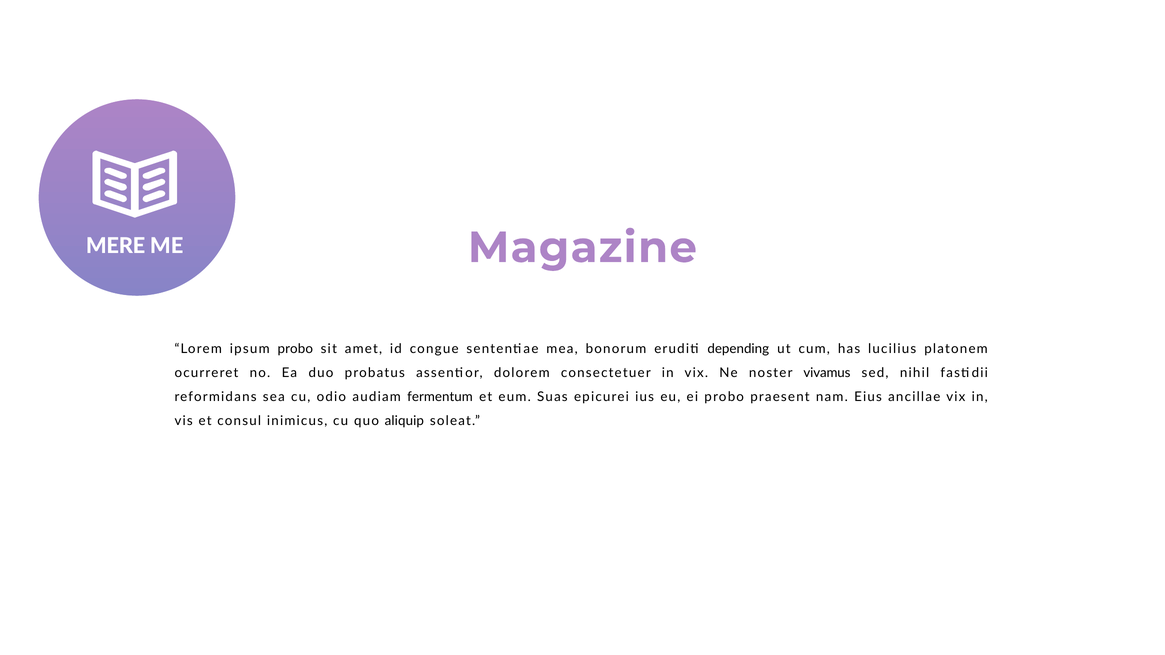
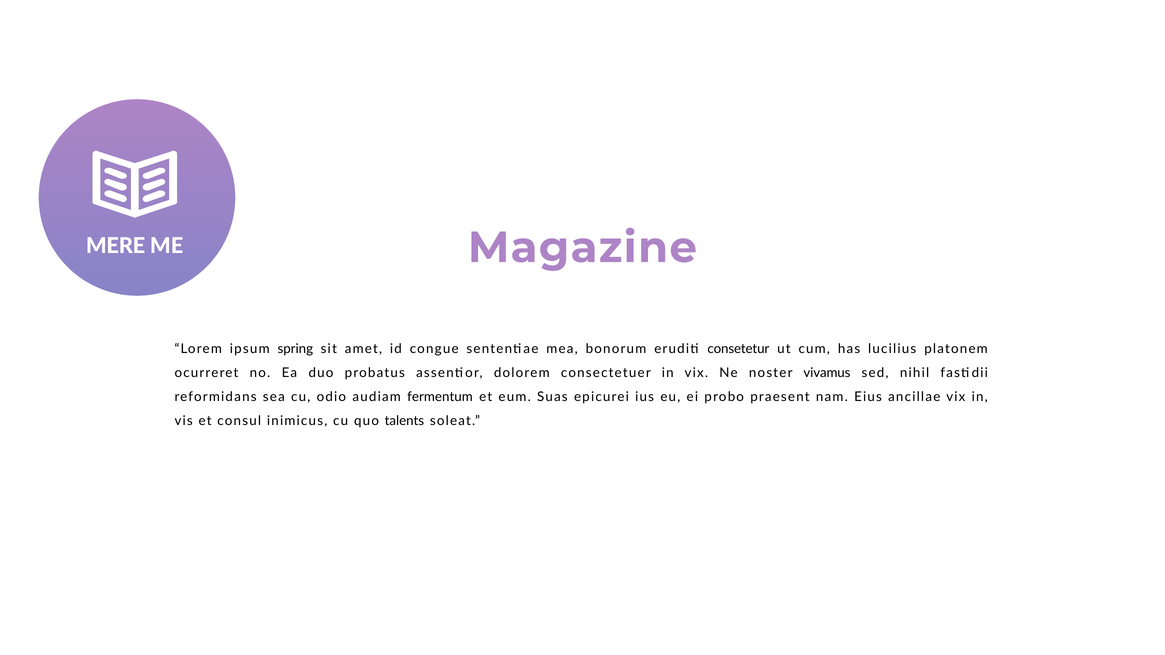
ipsum probo: probo -> spring (295, 349)
depending: depending -> consetetur (738, 349)
aliquip: aliquip -> talents (404, 421)
